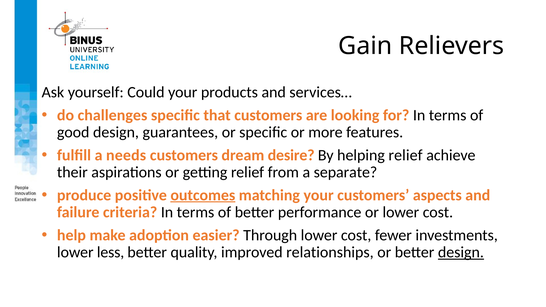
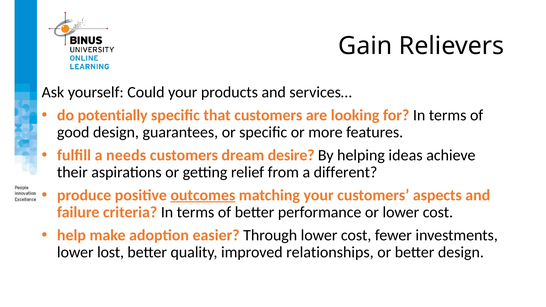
challenges: challenges -> potentially (113, 115)
helping relief: relief -> ideas (406, 155)
separate: separate -> different (345, 172)
less: less -> lost (111, 252)
design underline: present -> none (461, 252)
